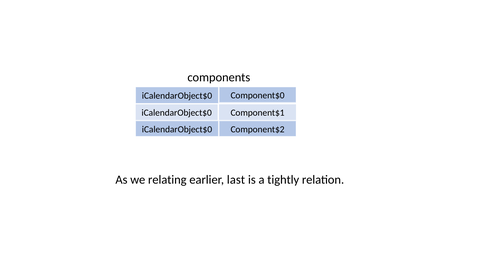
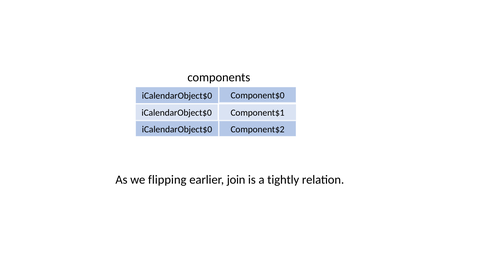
relating: relating -> flipping (167, 179)
last: last -> join (236, 179)
